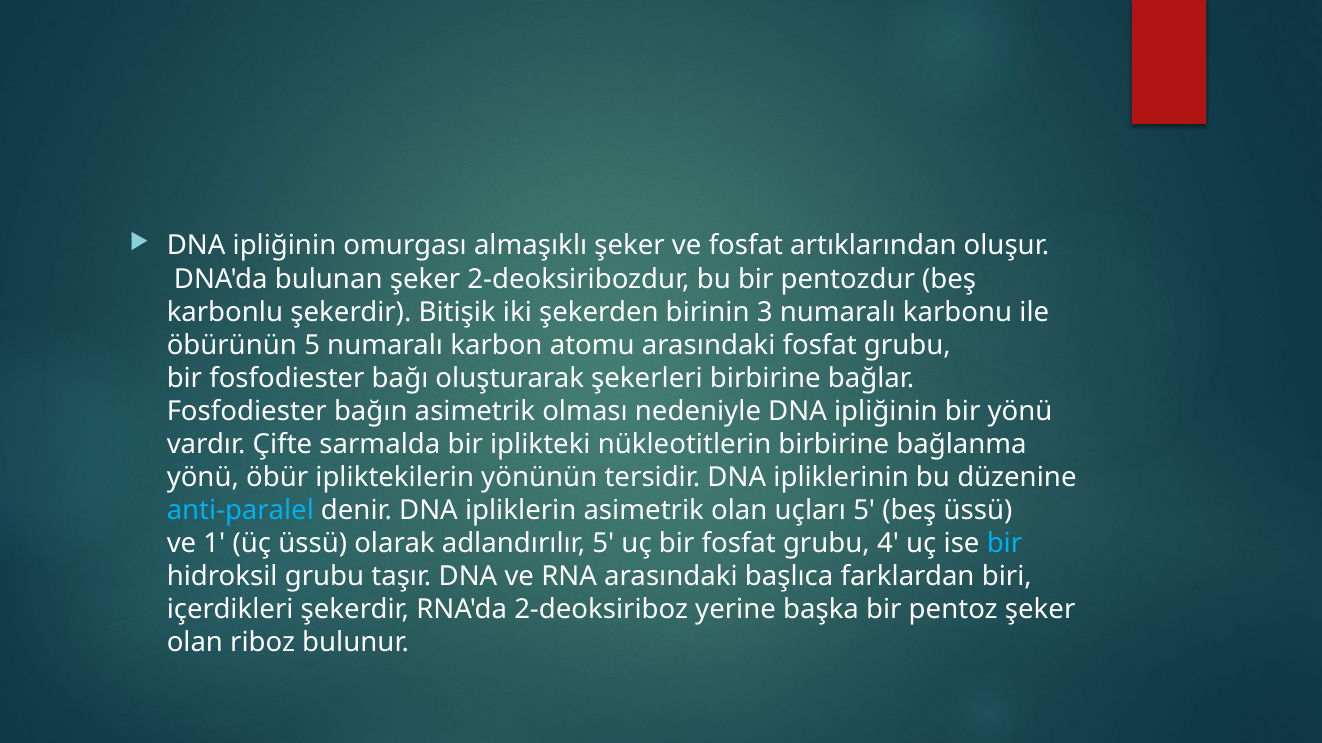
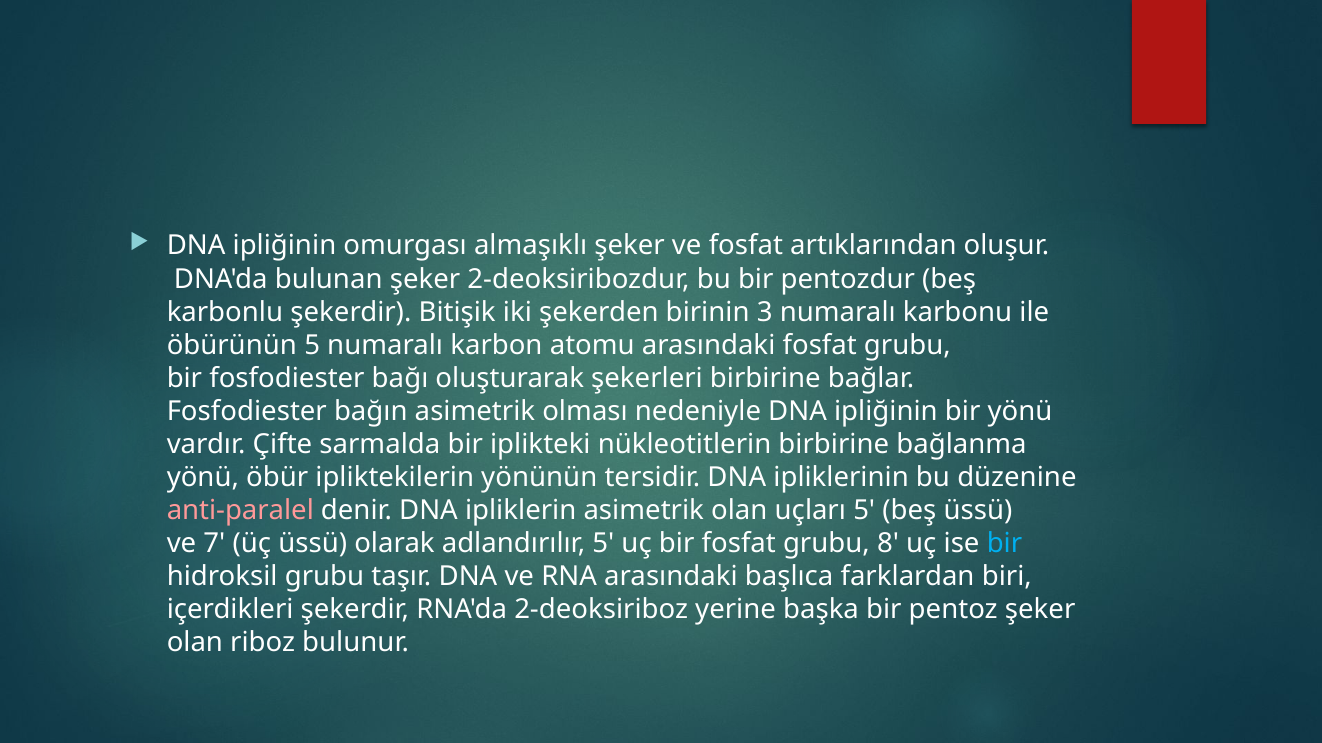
anti-paralel colour: light blue -> pink (240, 511)
1: 1 -> 7 (214, 544)
4: 4 -> 8 (888, 544)
